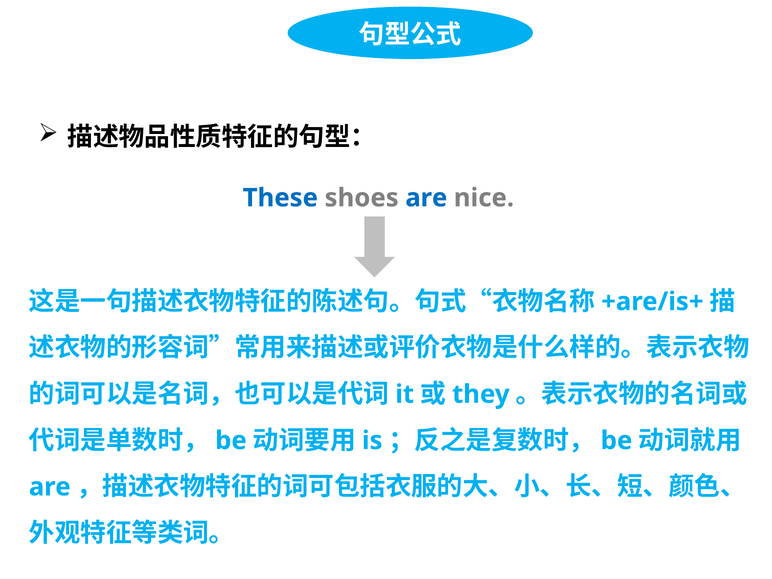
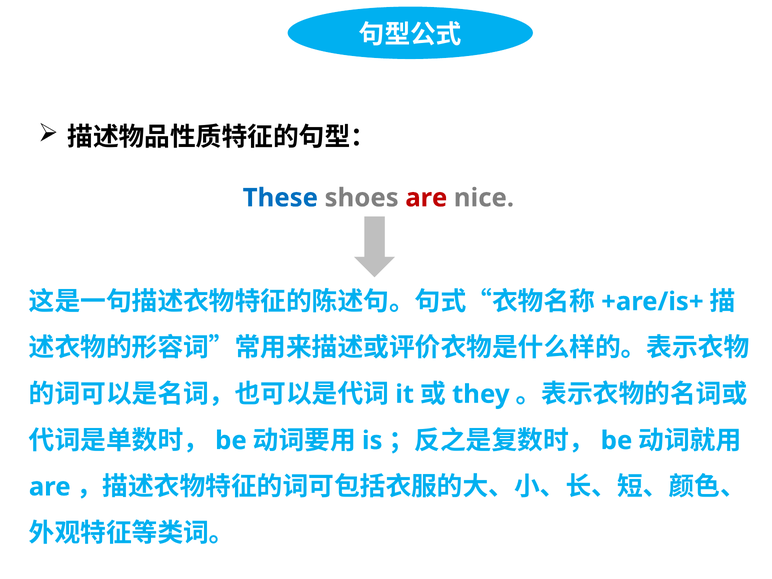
are colour: blue -> red (426, 198)
